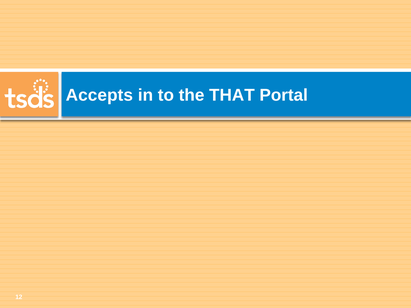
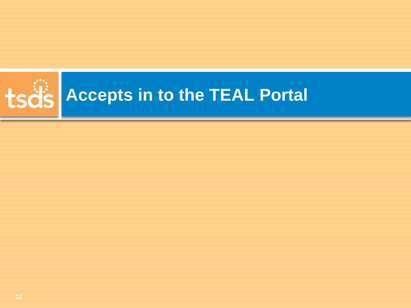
THAT: THAT -> TEAL (232, 95)
